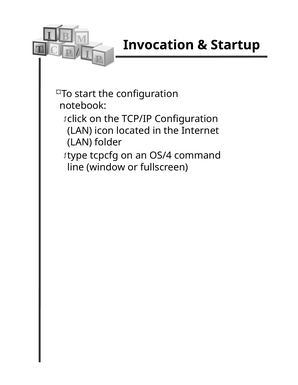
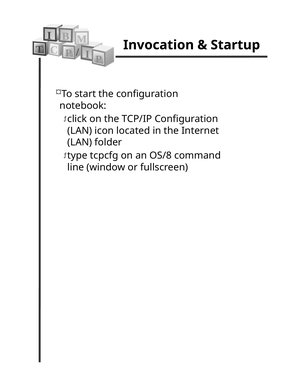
OS/4: OS/4 -> OS/8 (161, 156)
